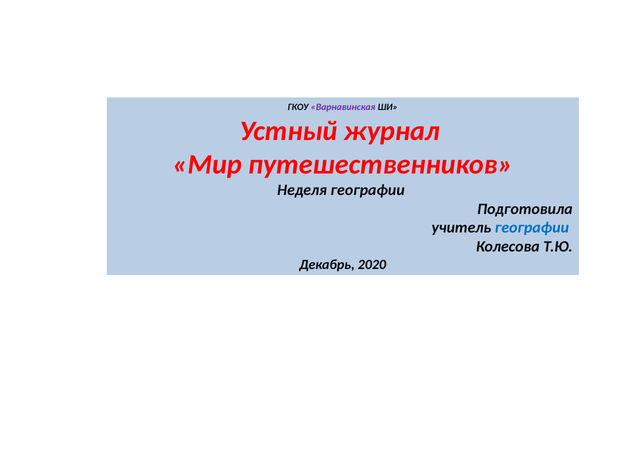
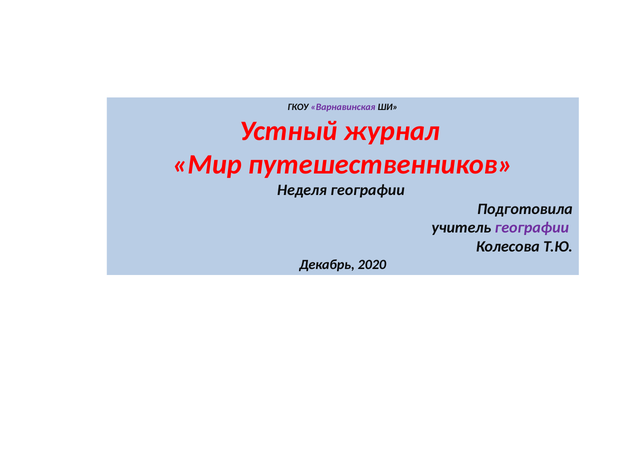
географии colour: blue -> purple (532, 228)
